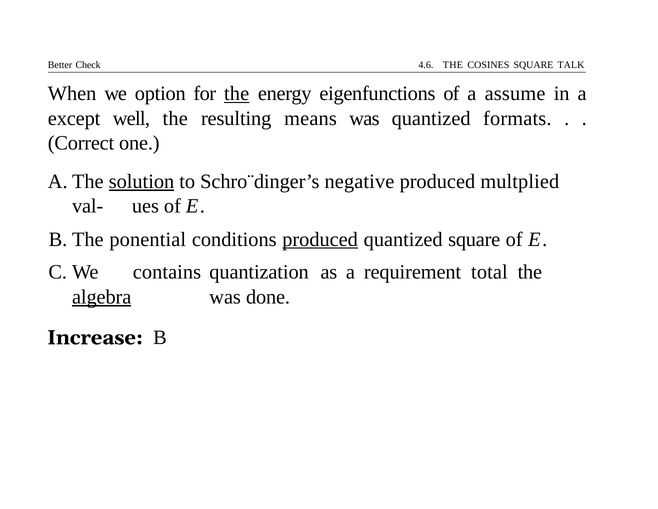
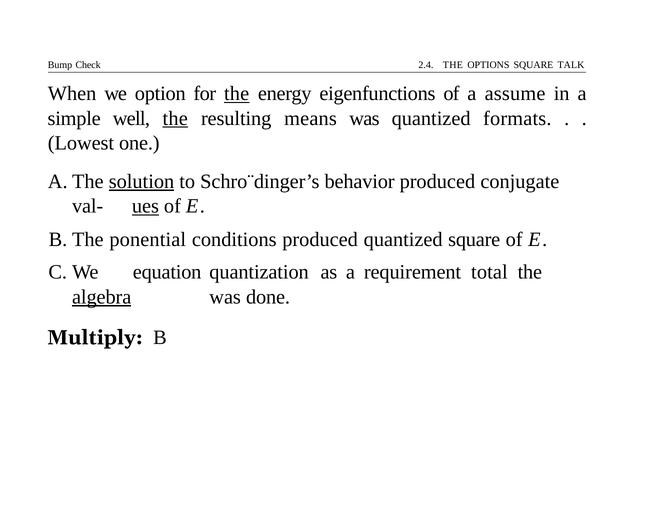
Better: Better -> Bump (60, 65)
4.6: 4.6 -> 2.4 (426, 65)
COSINES: COSINES -> OPTIONS (488, 65)
except: except -> simple (74, 118)
the underline: none -> present (175, 118)
Correct: Correct -> Lowest (81, 143)
negative: negative -> behavior (360, 181)
multplied: multplied -> conjugate (520, 181)
ues underline: none -> present (145, 206)
produced underline: present -> none (320, 239)
contains: contains -> equation (167, 272)
Increase: Increase -> Multiply (95, 337)
